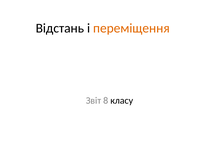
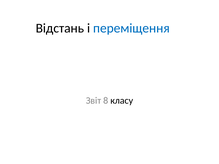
переміщення colour: orange -> blue (131, 28)
